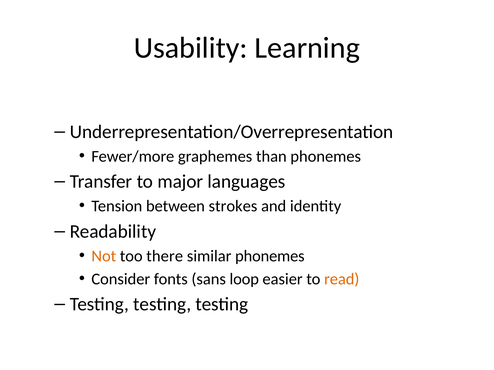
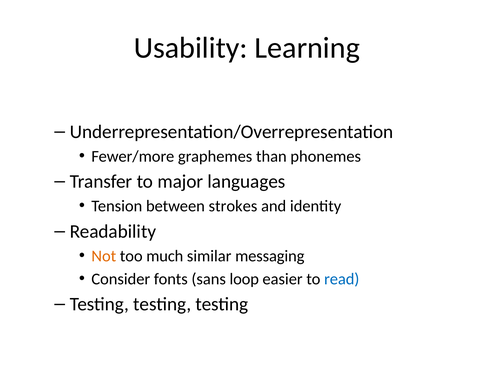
there: there -> much (165, 256)
similar phonemes: phonemes -> messaging (270, 256)
read colour: orange -> blue (342, 279)
